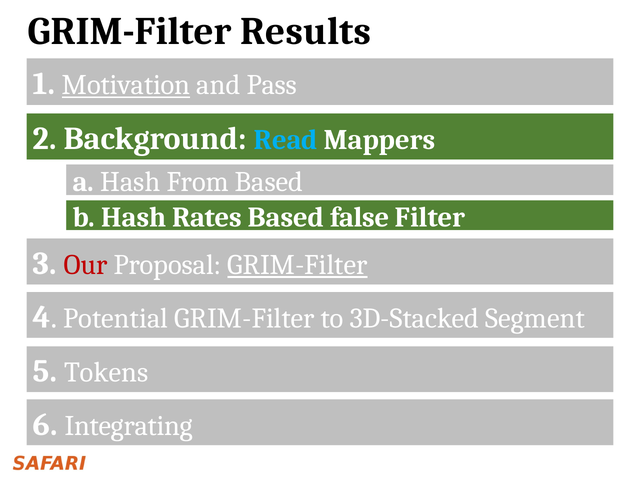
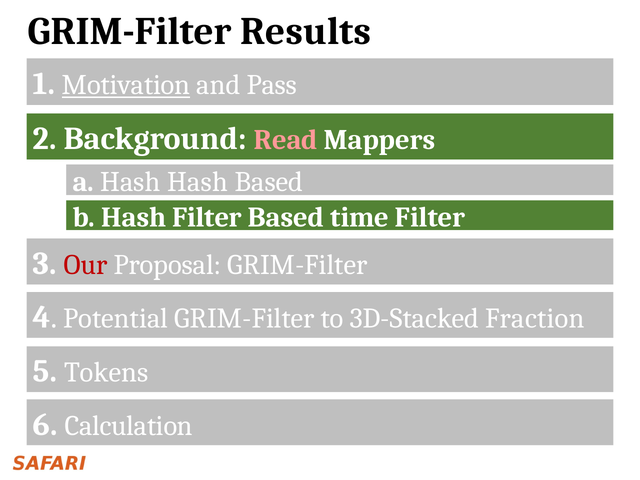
Read colour: light blue -> pink (286, 140)
Hash From: From -> Hash (197, 182)
Hash Rates: Rates -> Filter (207, 217)
false: false -> time (360, 217)
GRIM-Filter underline: present -> none (297, 265)
Segment: Segment -> Fraction (535, 318)
Integrating: Integrating -> Calculation (129, 426)
